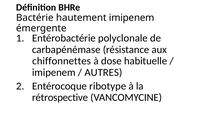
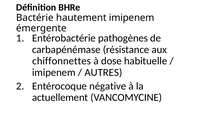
polyclonale: polyclonale -> pathogènes (123, 38)
ribotype: ribotype -> négative (108, 86)
rétrospective: rétrospective -> actuellement (60, 98)
